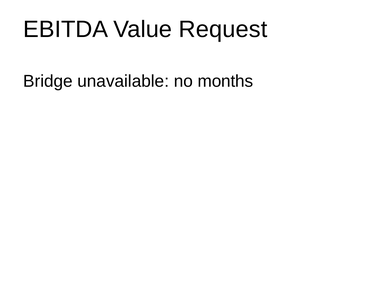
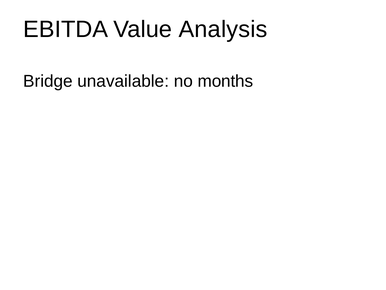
Request: Request -> Analysis (223, 29)
